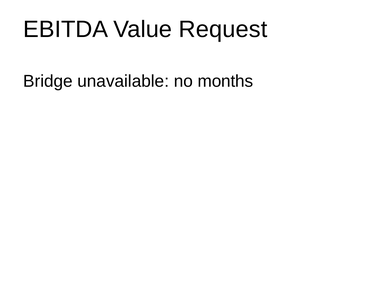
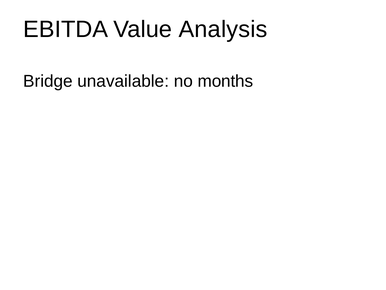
Request: Request -> Analysis (223, 29)
